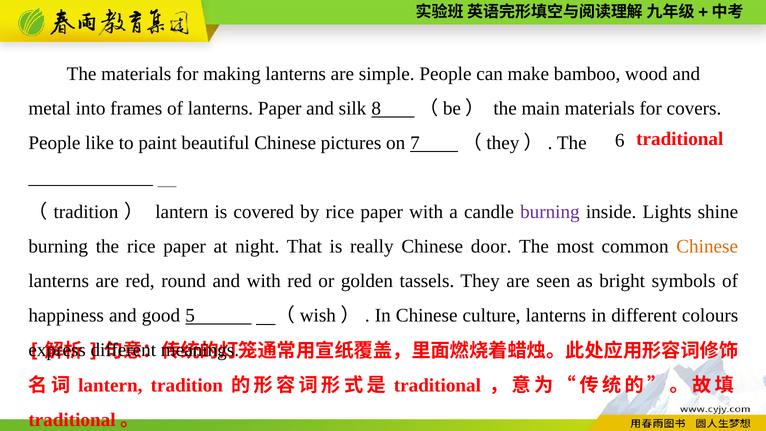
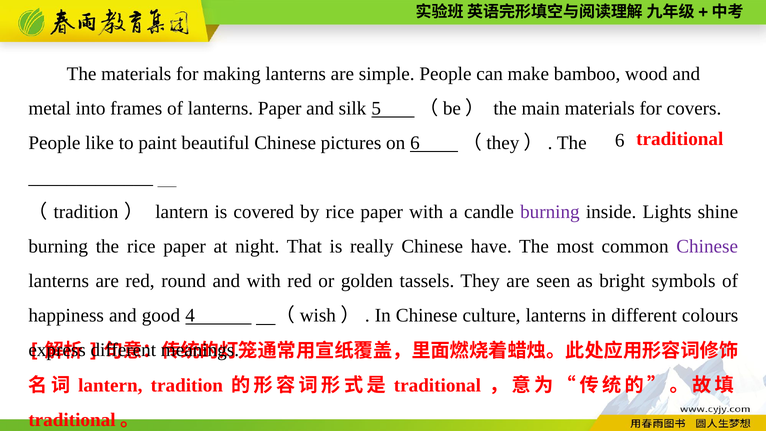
8: 8 -> 5 (376, 109)
on 7: 7 -> 6 (415, 143)
door: door -> have (491, 246)
Chinese colour: orange -> purple (707, 246)
5: 5 -> 4 (190, 315)
